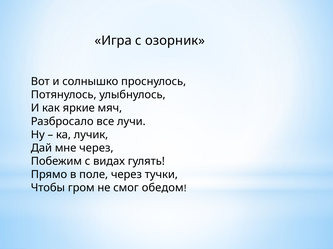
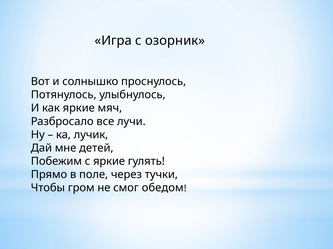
мне через: через -> детей (96, 148)
с видах: видах -> яркие (109, 162)
